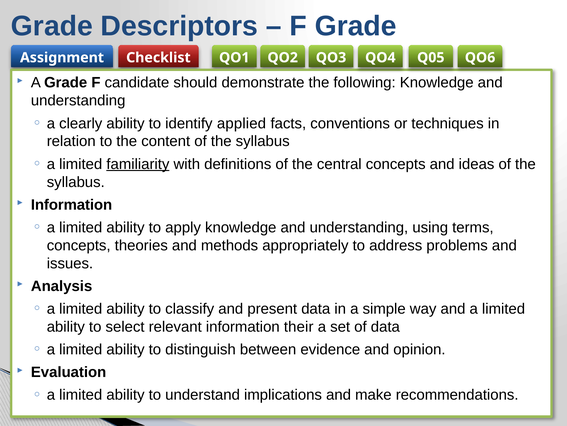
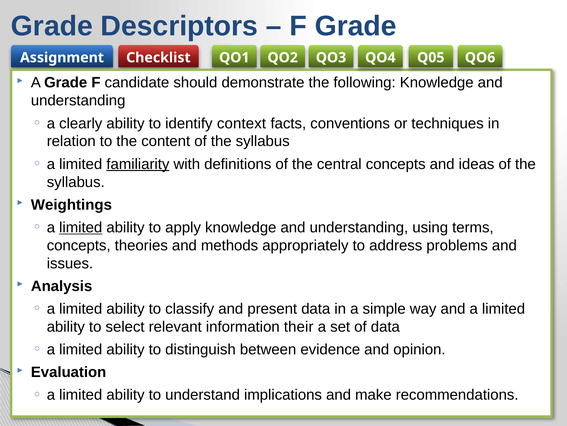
applied: applied -> context (241, 123)
Information: Information -> Weightings (71, 204)
limited underline: none -> present (81, 227)
